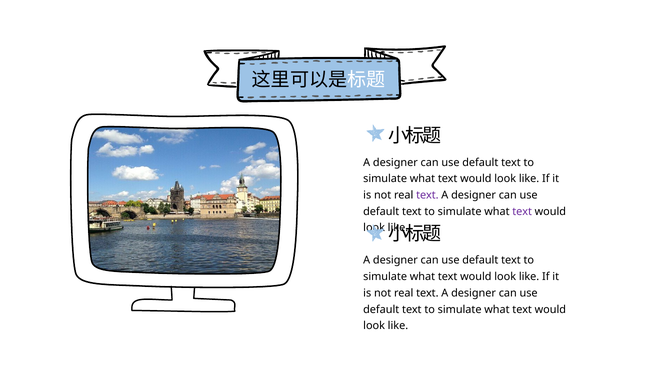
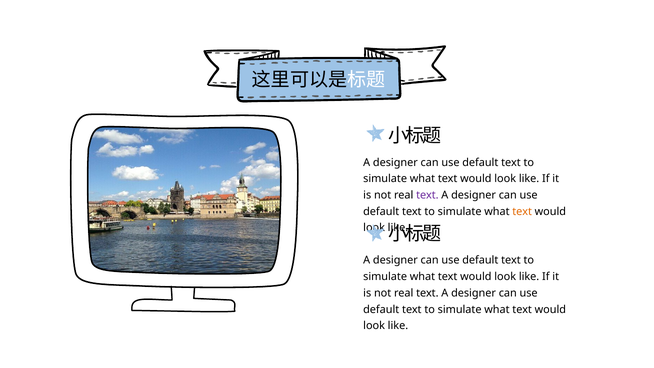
text colour: purple -> orange (522, 211)
